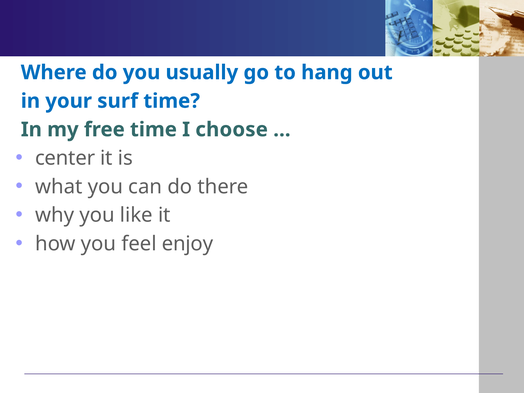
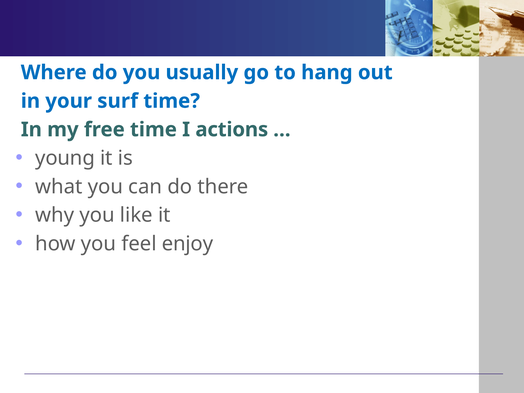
choose: choose -> actions (232, 130)
center: center -> young (65, 158)
